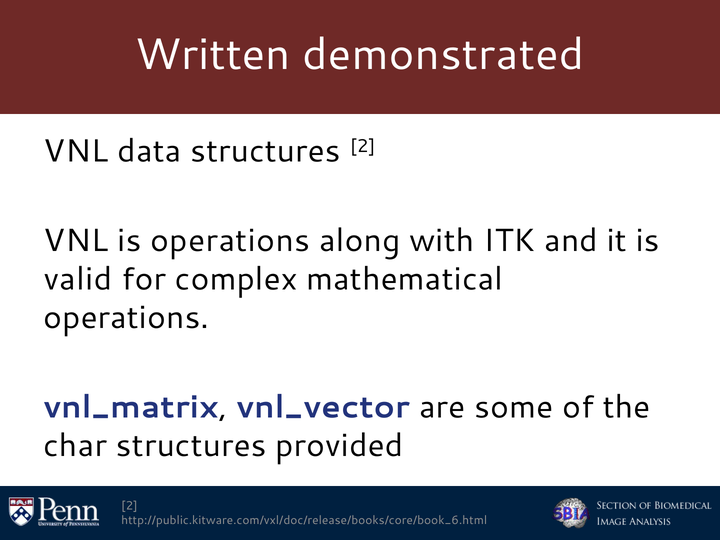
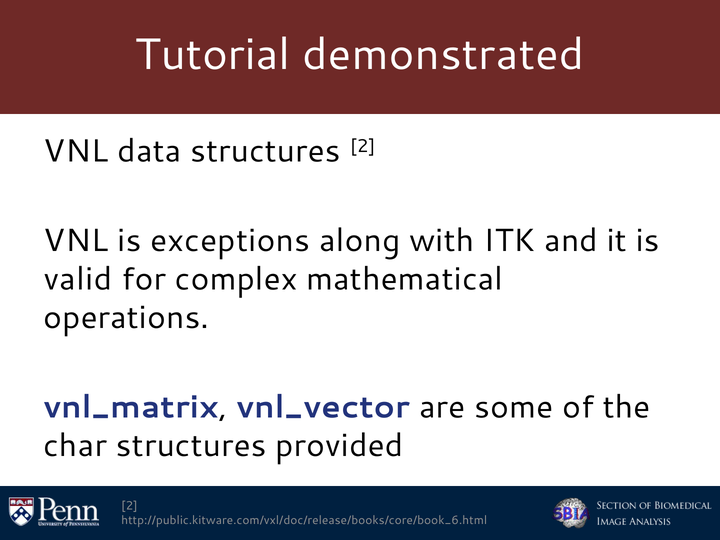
Written: Written -> Tutorial (213, 55)
is operations: operations -> exceptions (230, 241)
